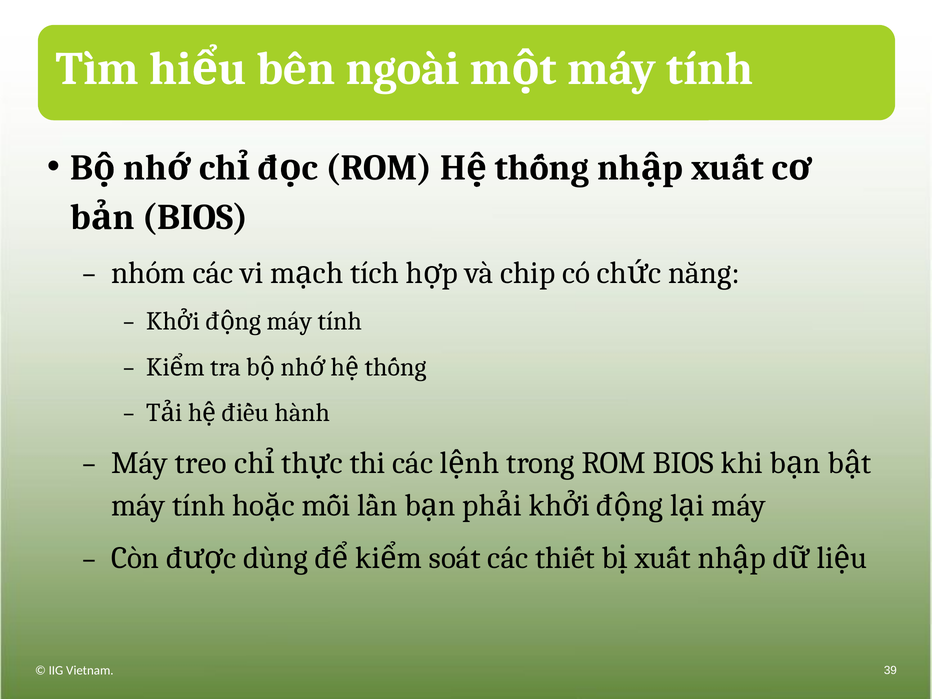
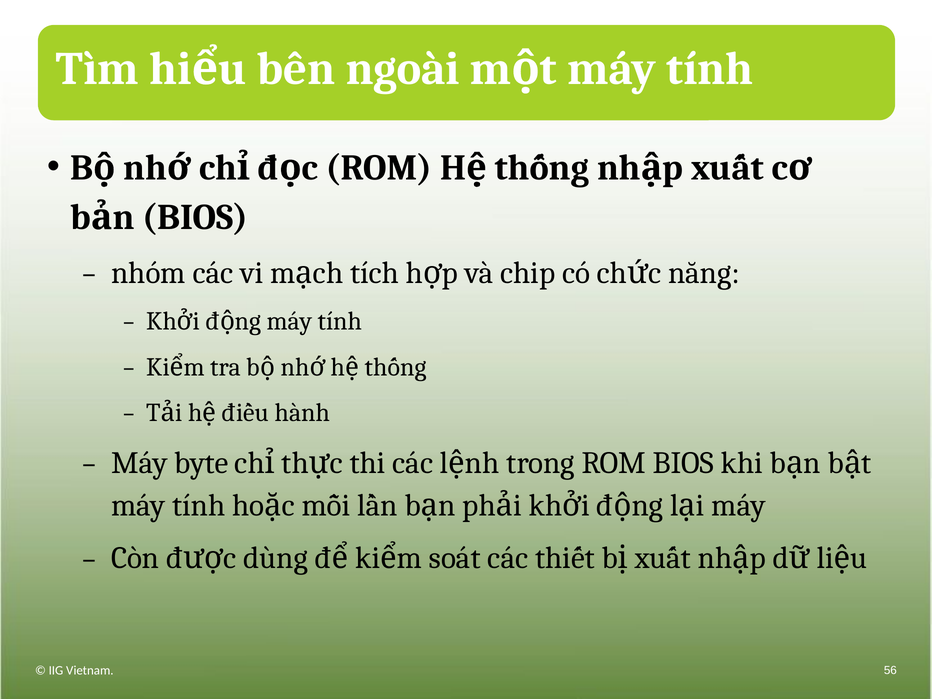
treo: treo -> byte (201, 463)
39: 39 -> 56 (890, 671)
